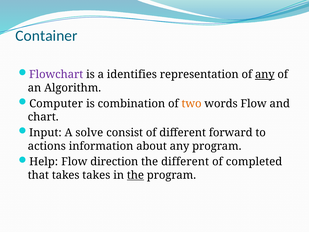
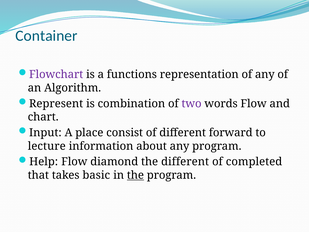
identifies: identifies -> functions (132, 74)
any underline: present -> none (265, 74)
Computer: Computer -> Represent (56, 103)
two colour: orange -> purple (192, 103)
solve: solve -> place (89, 133)
actions: actions -> lecture (47, 146)
direction: direction -> diamond (114, 162)
takes takes: takes -> basic (96, 175)
